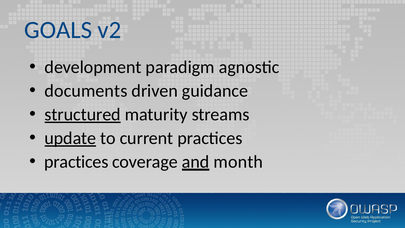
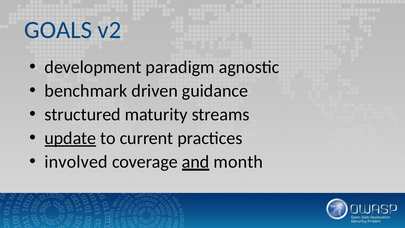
documents: documents -> benchmark (86, 91)
structured underline: present -> none (83, 115)
practices: practices -> involved (76, 162)
